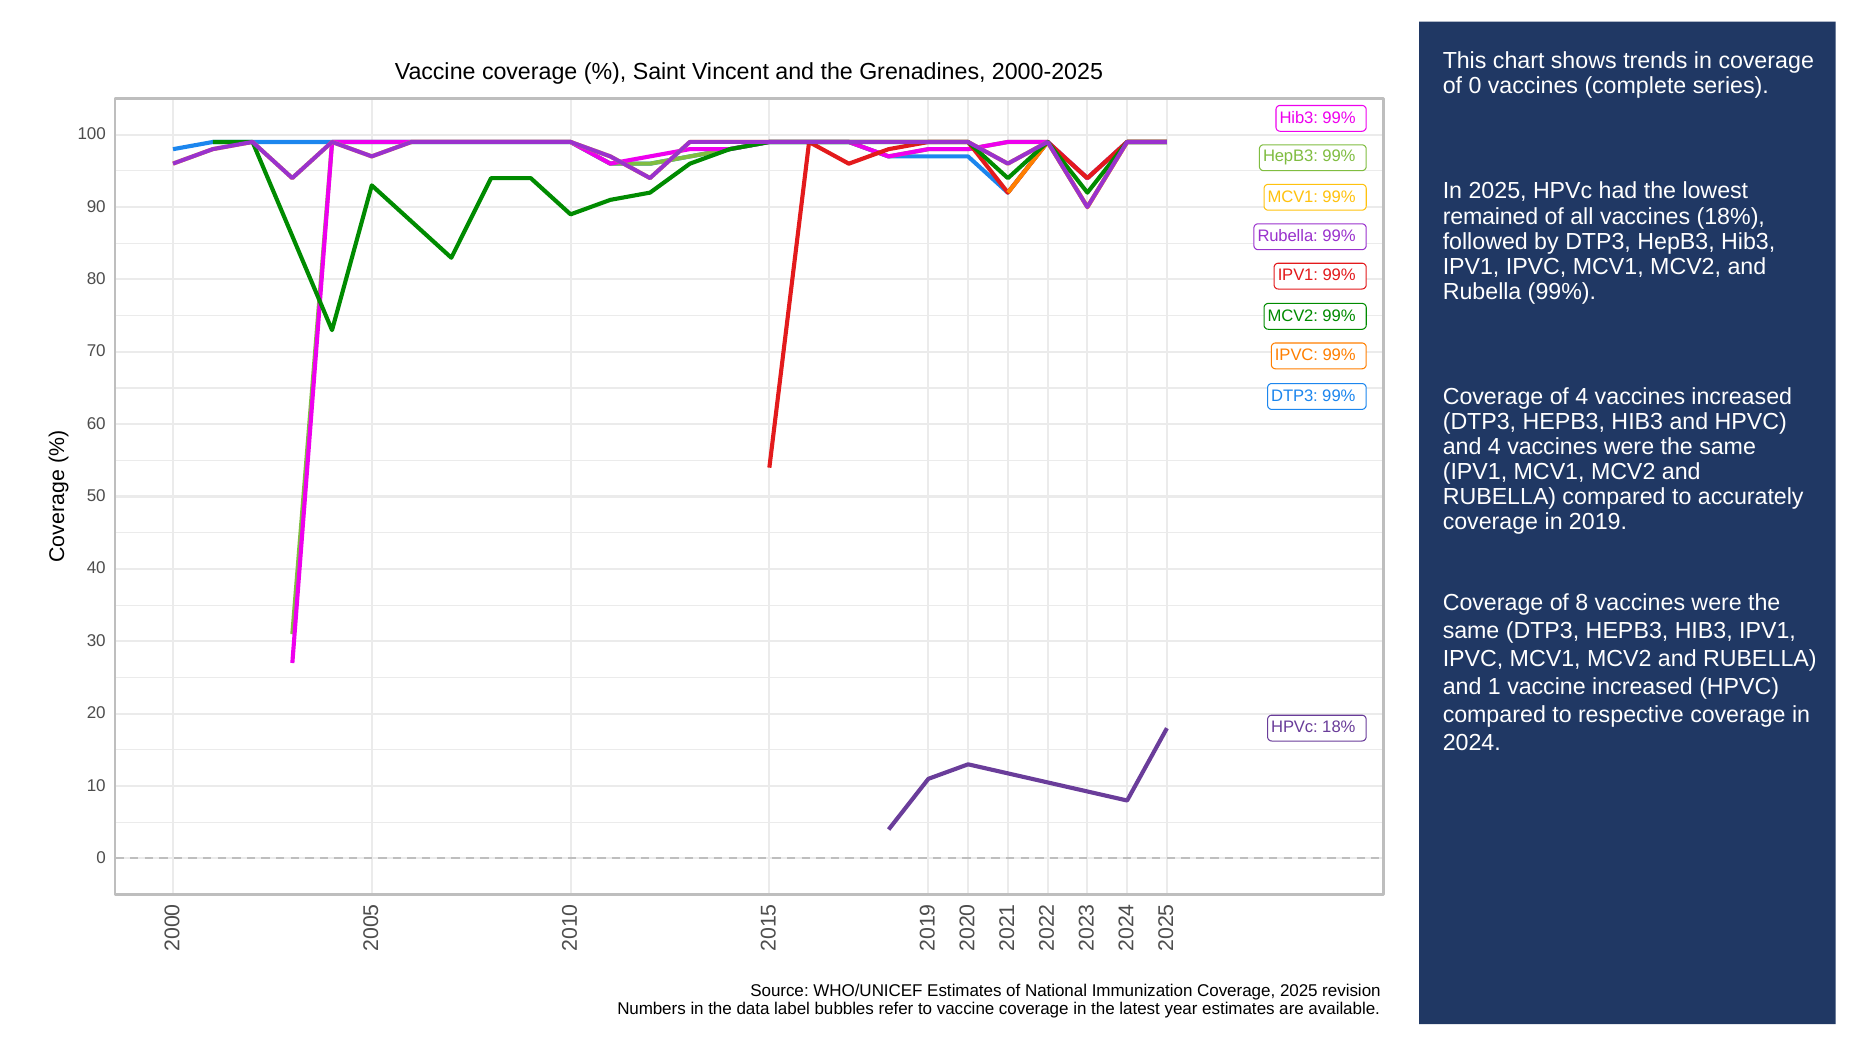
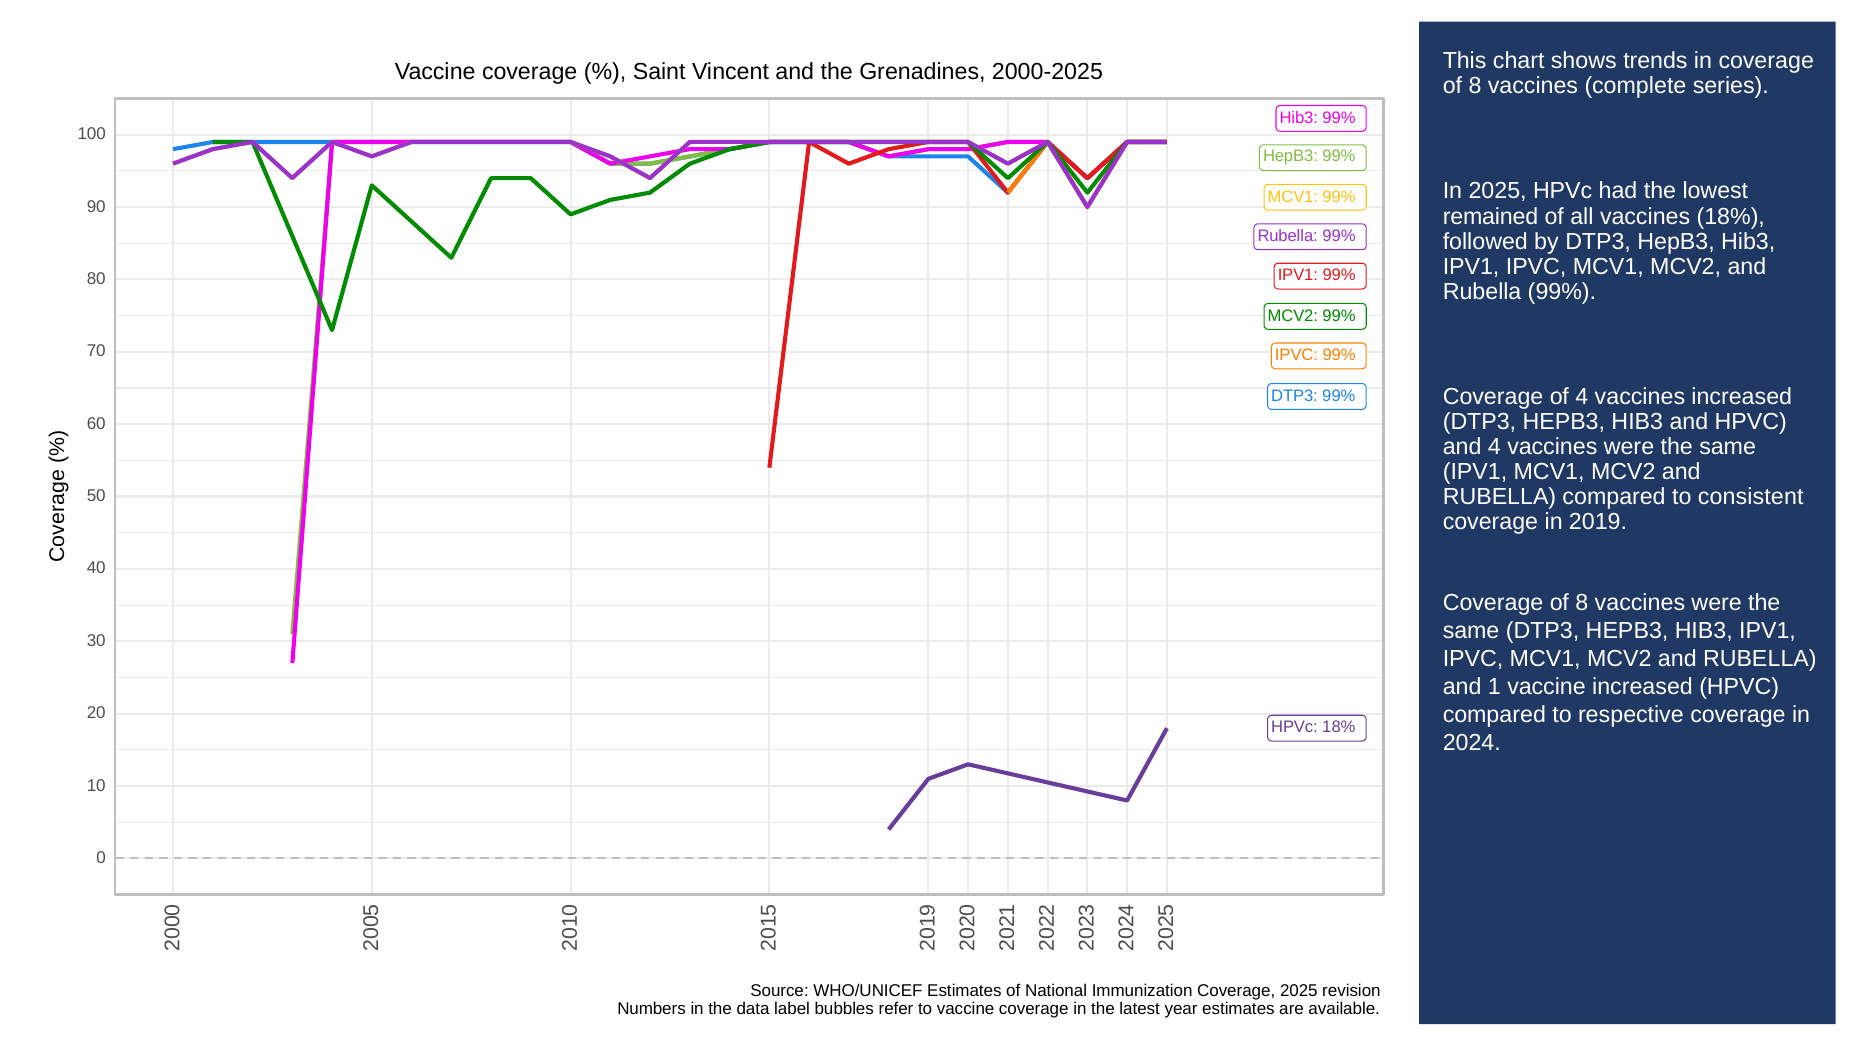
0: 0 -> 8 (1475, 86)
accurately: accurately -> consistent (1751, 497)
